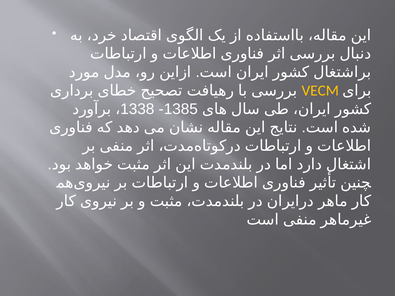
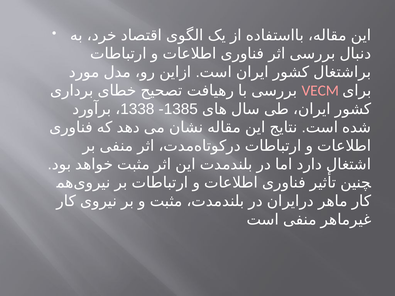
VECM colour: yellow -> pink (320, 91)
